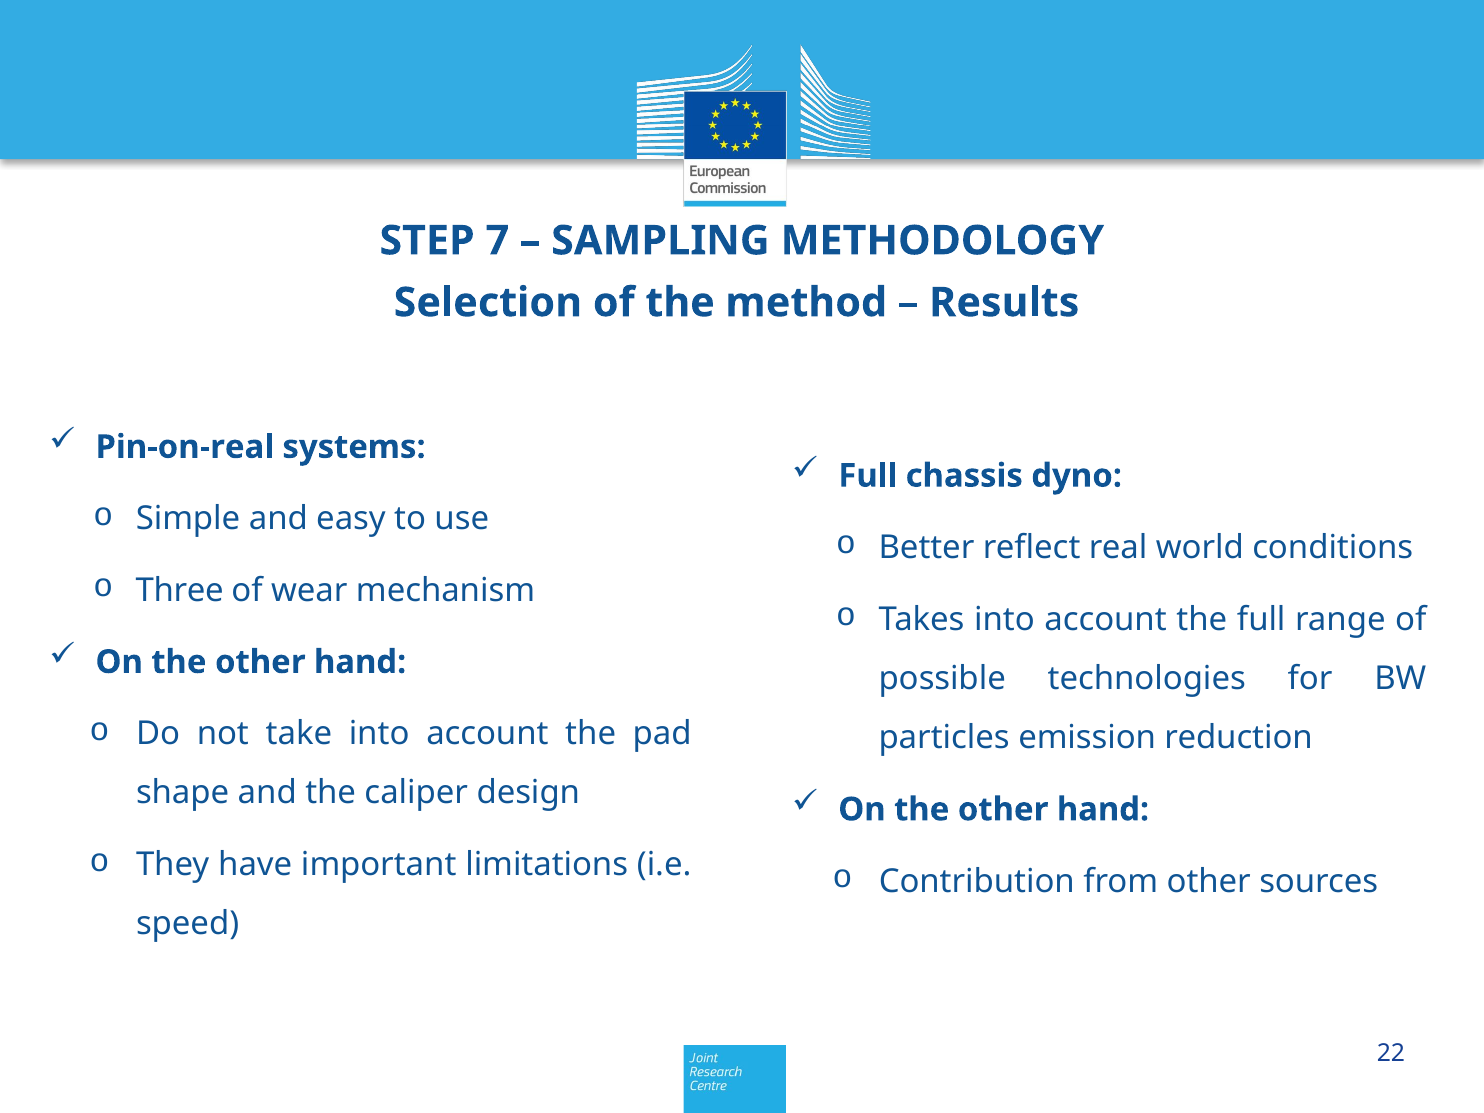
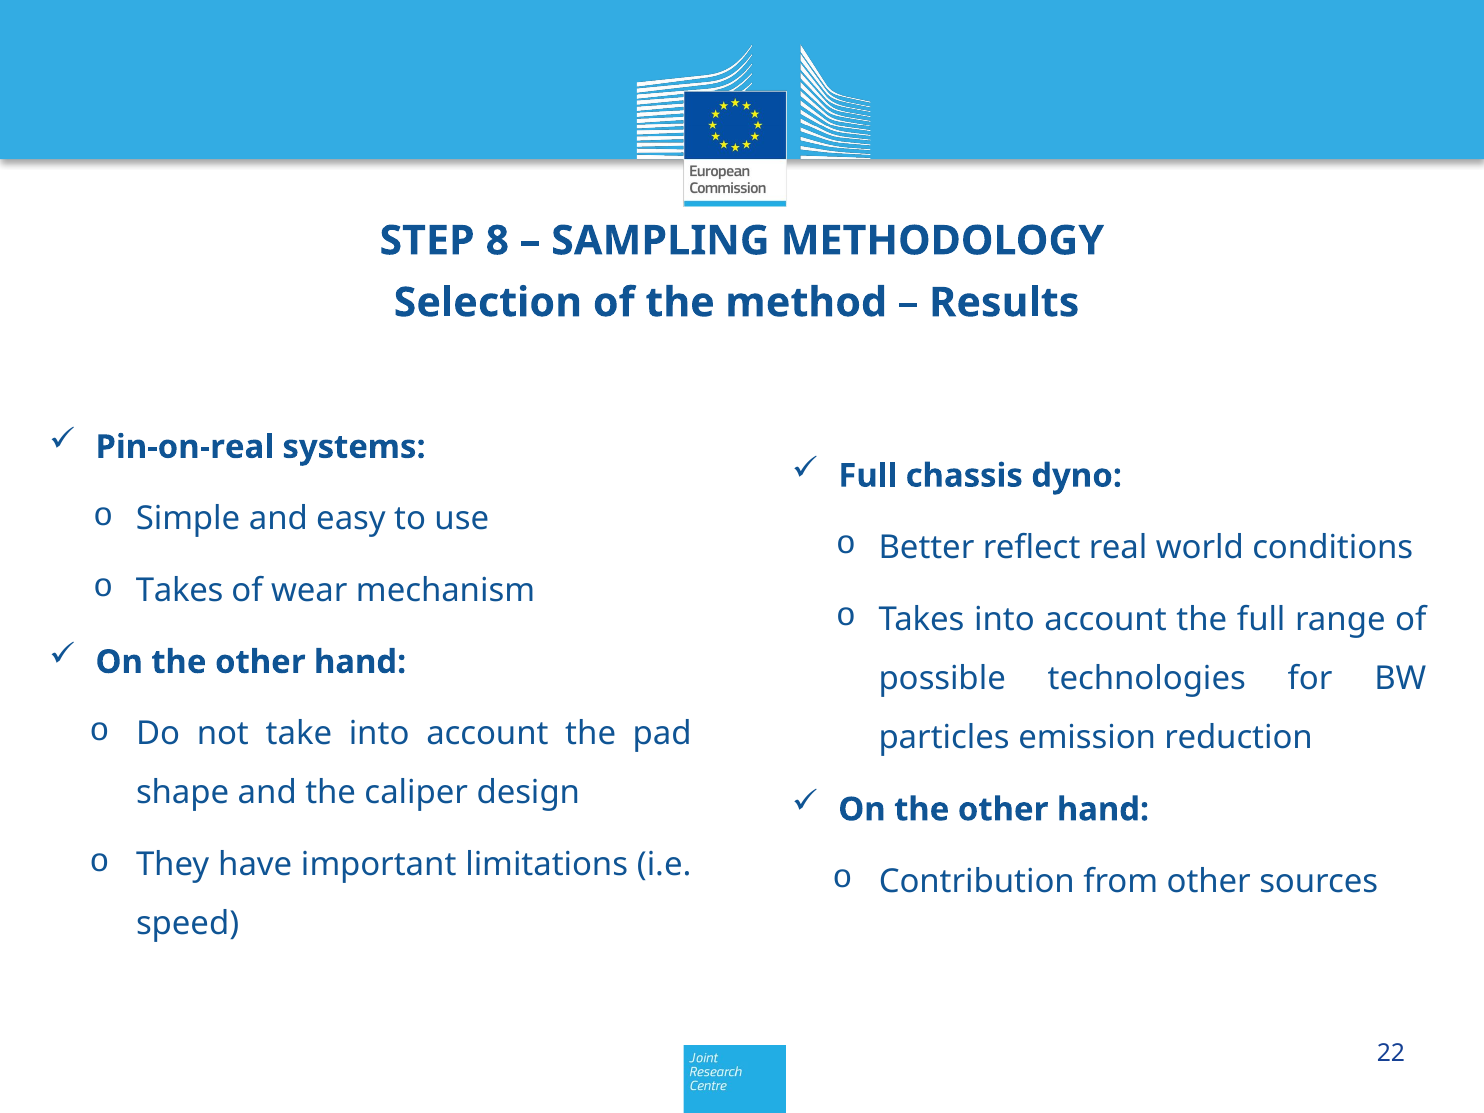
7: 7 -> 8 (497, 241)
Three: Three -> Takes (180, 590)
